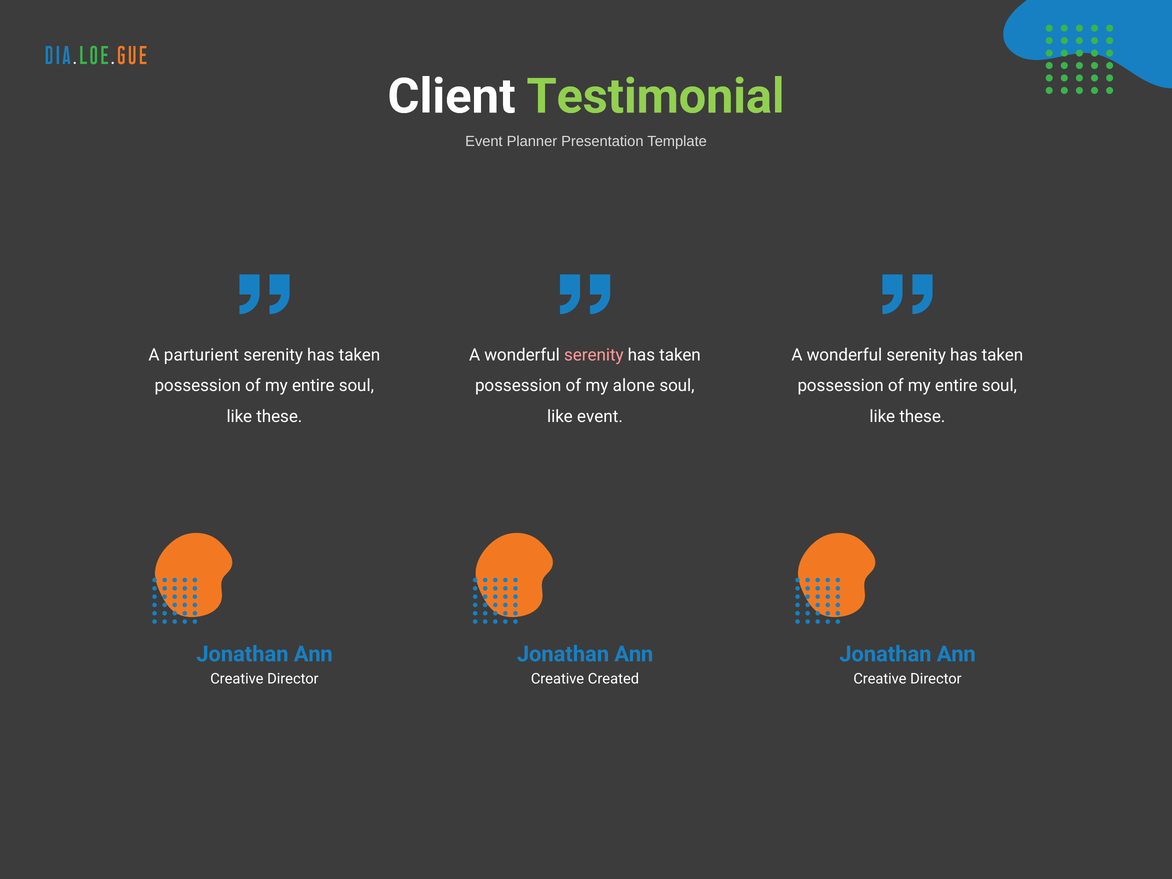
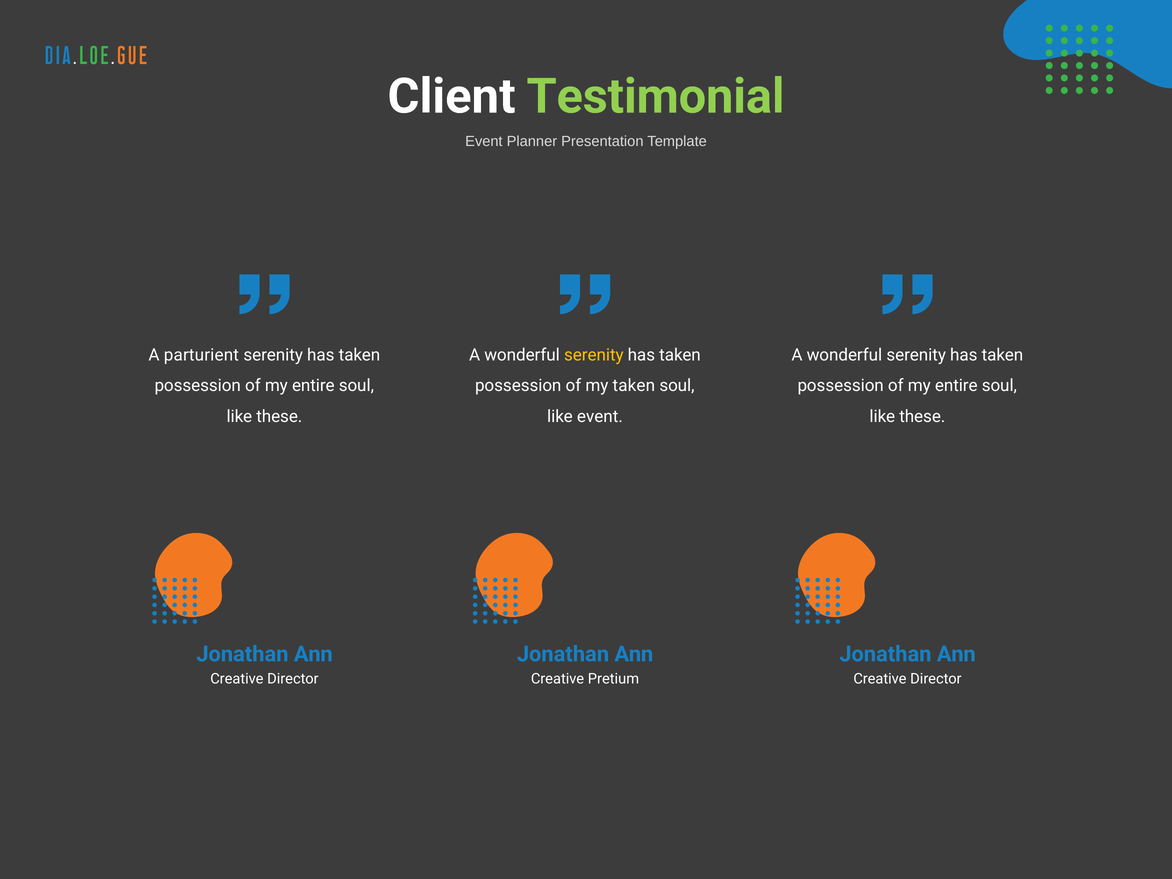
serenity colour: pink -> yellow (594, 355)
my alone: alone -> taken (634, 386)
Created: Created -> Pretium (613, 679)
